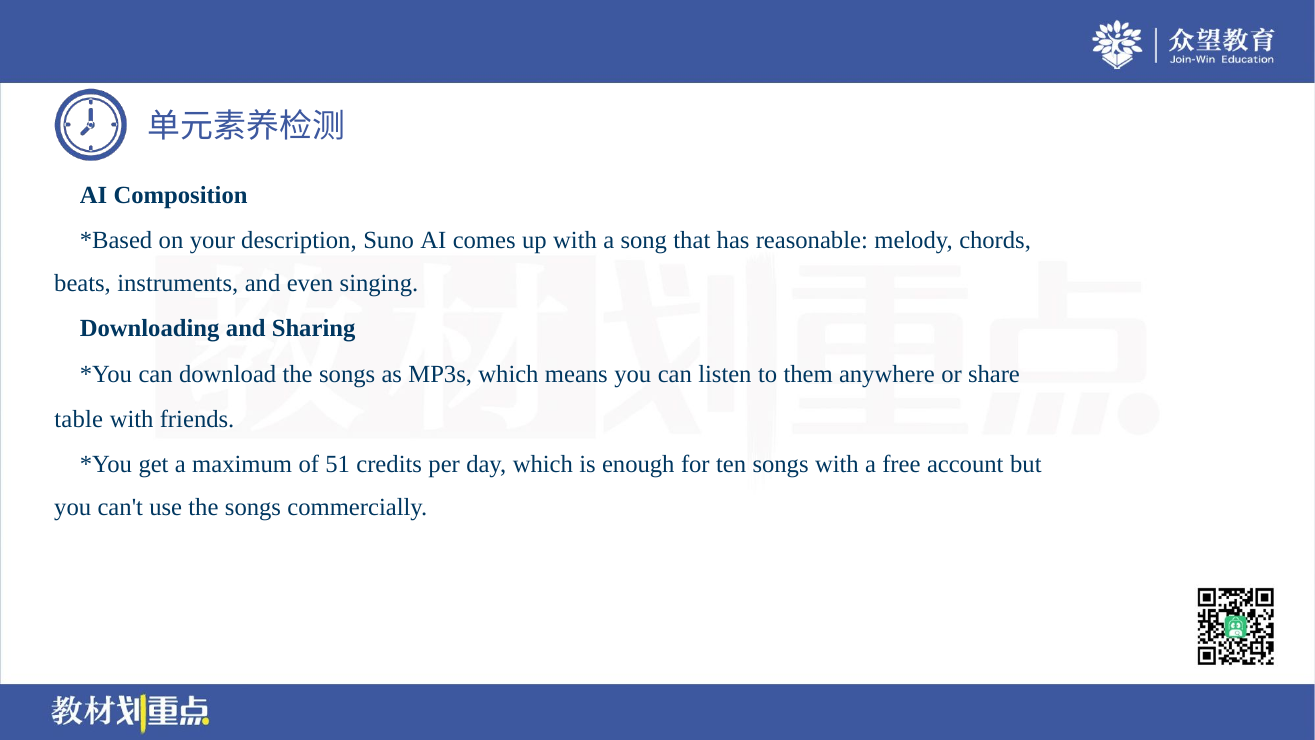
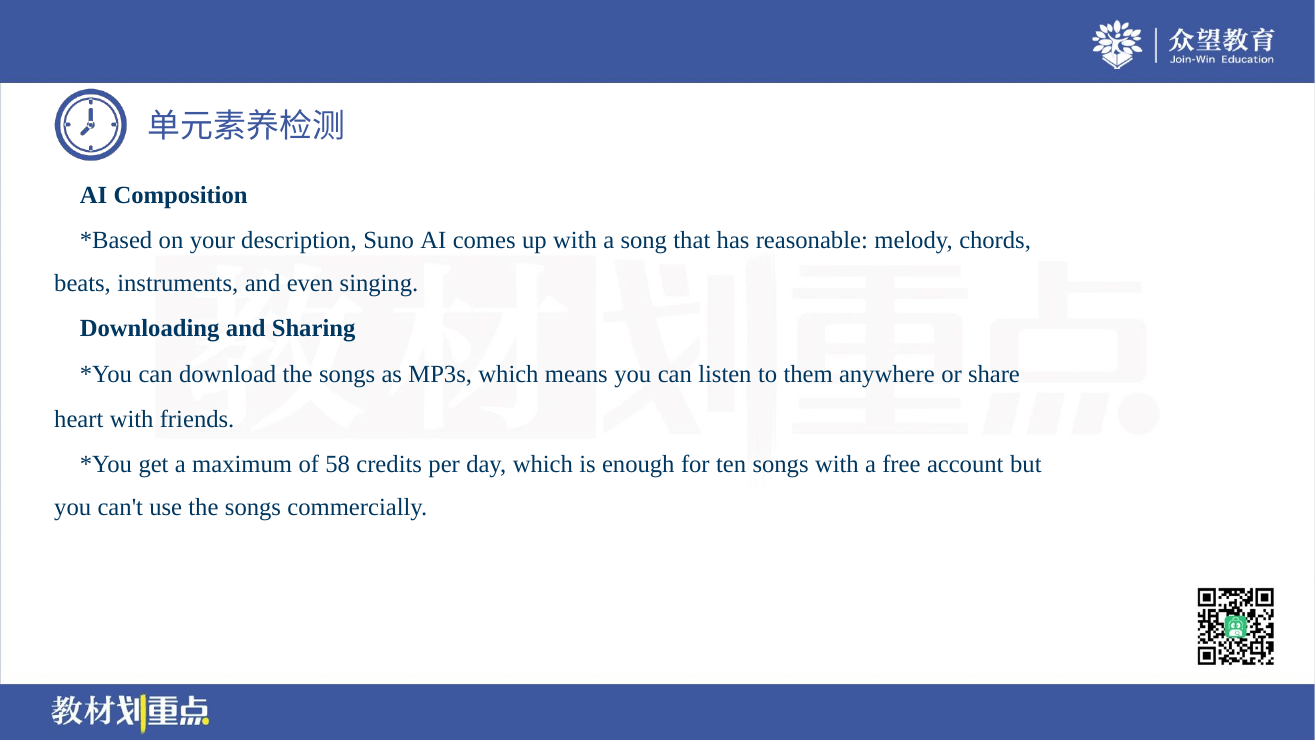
table: table -> heart (79, 419)
51: 51 -> 58 (338, 464)
